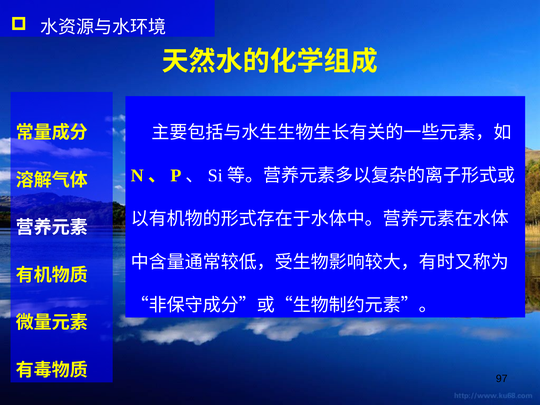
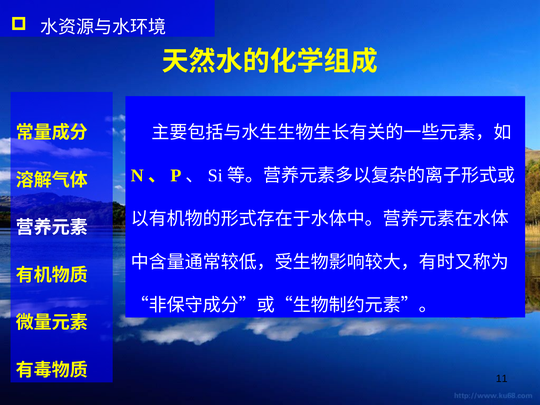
97: 97 -> 11 (502, 379)
